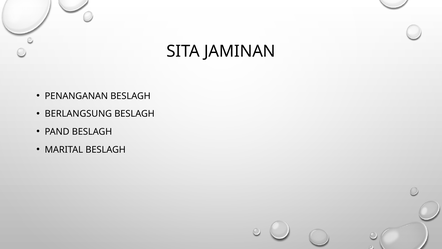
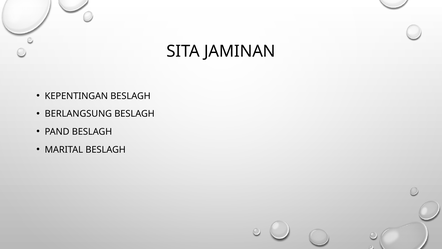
PENANGANAN: PENANGANAN -> KEPENTINGAN (76, 96)
